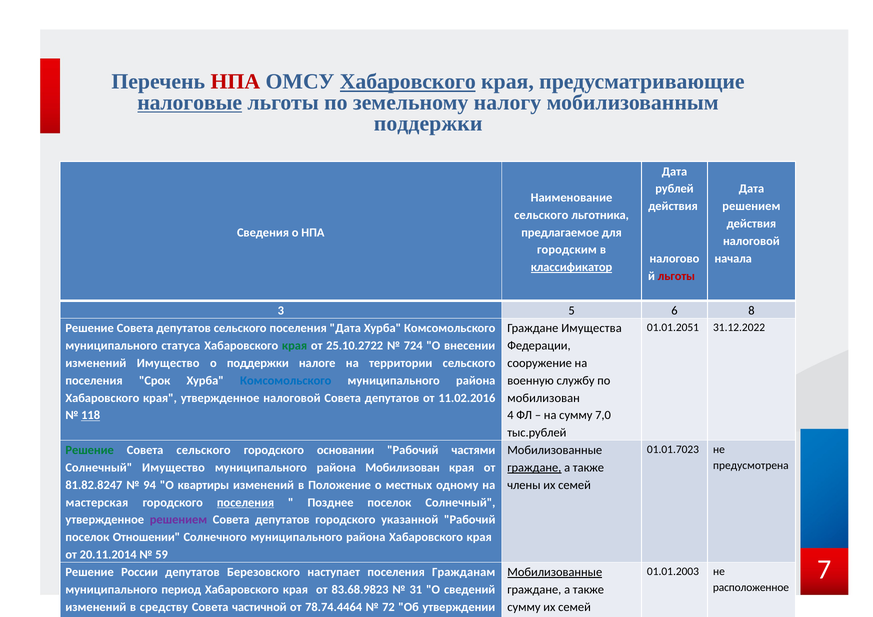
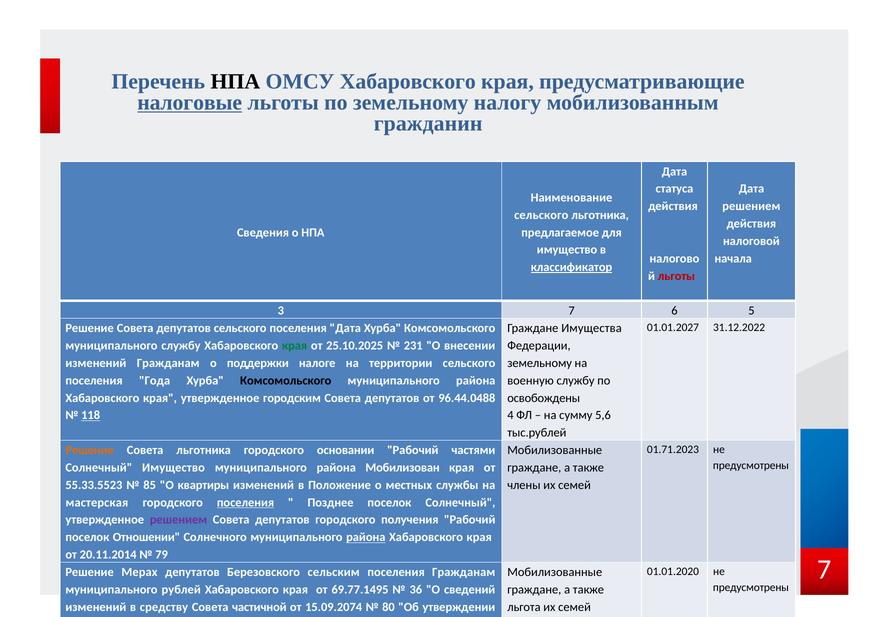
НПА colour: red -> black (235, 82)
Хабаровского underline: present -> none (408, 82)
поддержки: поддержки -> гражданин (428, 124)
рублей: рублей -> статуса (674, 189)
городским: городским -> имущество (567, 250)
3 5: 5 -> 7 (572, 311)
8: 8 -> 5 (752, 311)
01.01.2051: 01.01.2051 -> 01.01.2027 (673, 328)
муниципального статуса: статуса -> службу (181, 346)
25.10.2722: 25.10.2722 -> 25.10.2025 (355, 346)
724: 724 -> 231 (413, 346)
изменений Имущество: Имущество -> Гражданам (168, 363)
сооружение: сооружение -> земельному (540, 363)
Срок: Срок -> Года (155, 381)
Комсомольского colour: blue -> black (286, 381)
утвержденное налоговой: налоговой -> городским (292, 398)
11.02.2016: 11.02.2016 -> 96.44.0488 (467, 398)
мобилизован: мобилизован -> освобождены (544, 398)
7,0: 7,0 -> 5,6 (603, 416)
01.01.7023: 01.01.7023 -> 01.71.2023 (673, 450)
Решение colour: green -> orange (90, 450)
Совета сельского: сельского -> льготника (204, 450)
предусмотрена: предусмотрена -> предусмотрены (751, 466)
граждане underline: present -> none (534, 468)
81.82.8247: 81.82.8247 -> 55.33.5523 (94, 485)
94: 94 -> 85 (150, 485)
одному: одному -> службы (457, 485)
указанной: указанной -> получения (410, 520)
района underline: none -> present (366, 538)
59: 59 -> 79 (162, 555)
01.01.2003: 01.01.2003 -> 01.01.2020 (673, 572)
России: России -> Мерах (139, 572)
наступает: наступает -> сельским (334, 572)
Мобилизованные underline: present -> none (555, 572)
расположенное: расположенное -> предусмотрены (751, 588)
период: период -> рублей (181, 590)
83.68.9823: 83.68.9823 -> 69.77.1495 (360, 590)
31: 31 -> 36 (416, 590)
78.74.4464: 78.74.4464 -> 15.09.2074 (334, 607)
72: 72 -> 80 (388, 607)
сумму: сумму -> льгота (524, 607)
